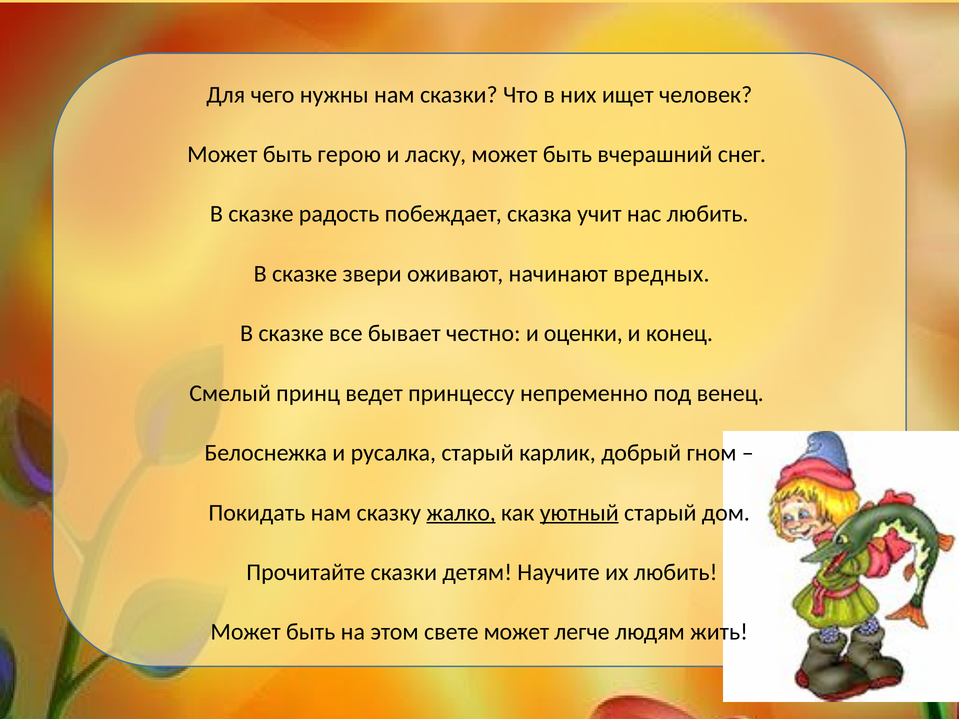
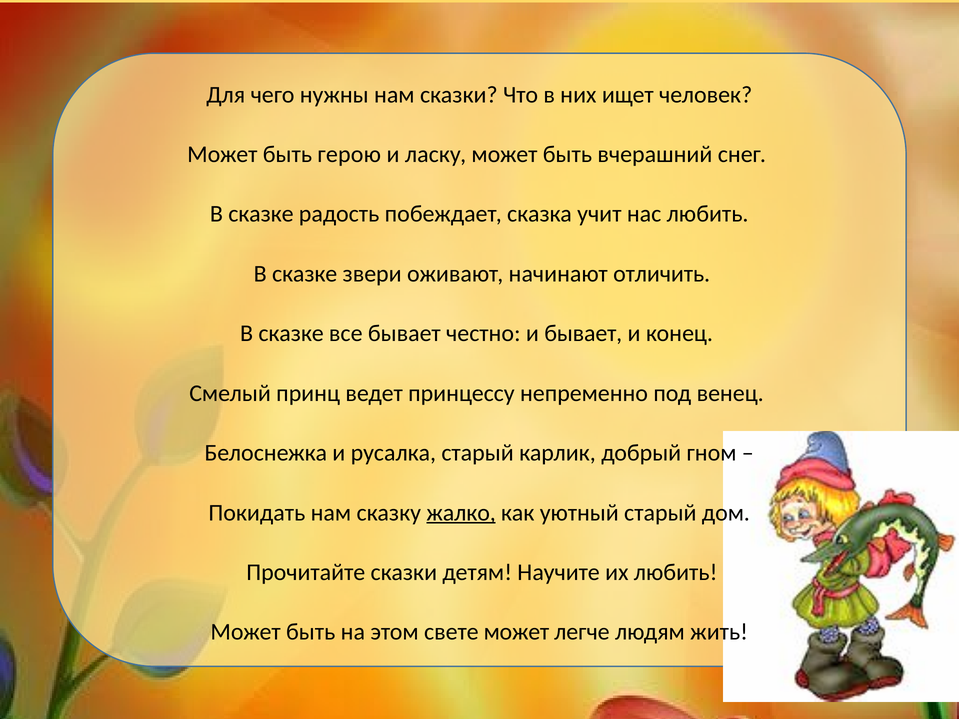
вредных: вредных -> отличить (662, 274)
и оценки: оценки -> бывает (583, 334)
уютный underline: present -> none (579, 513)
